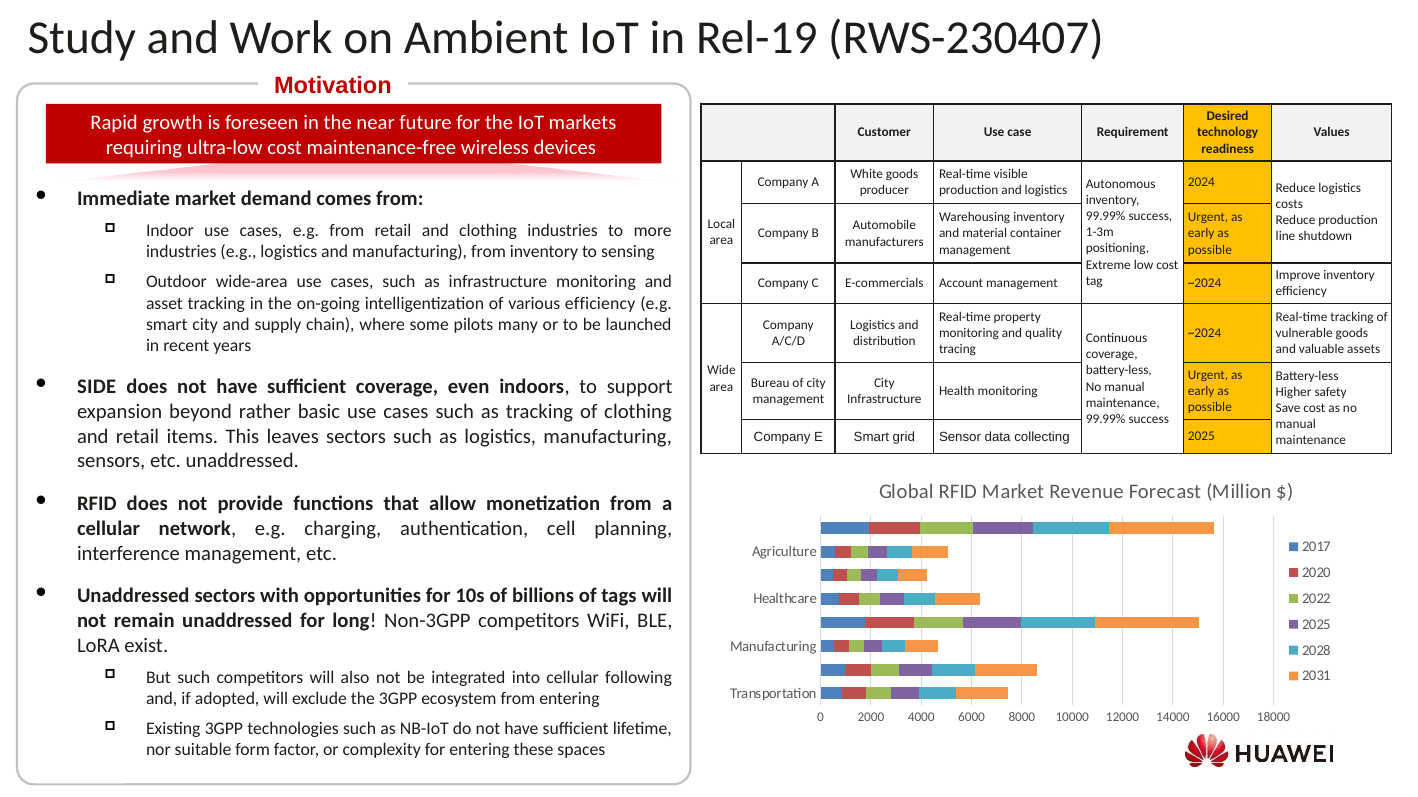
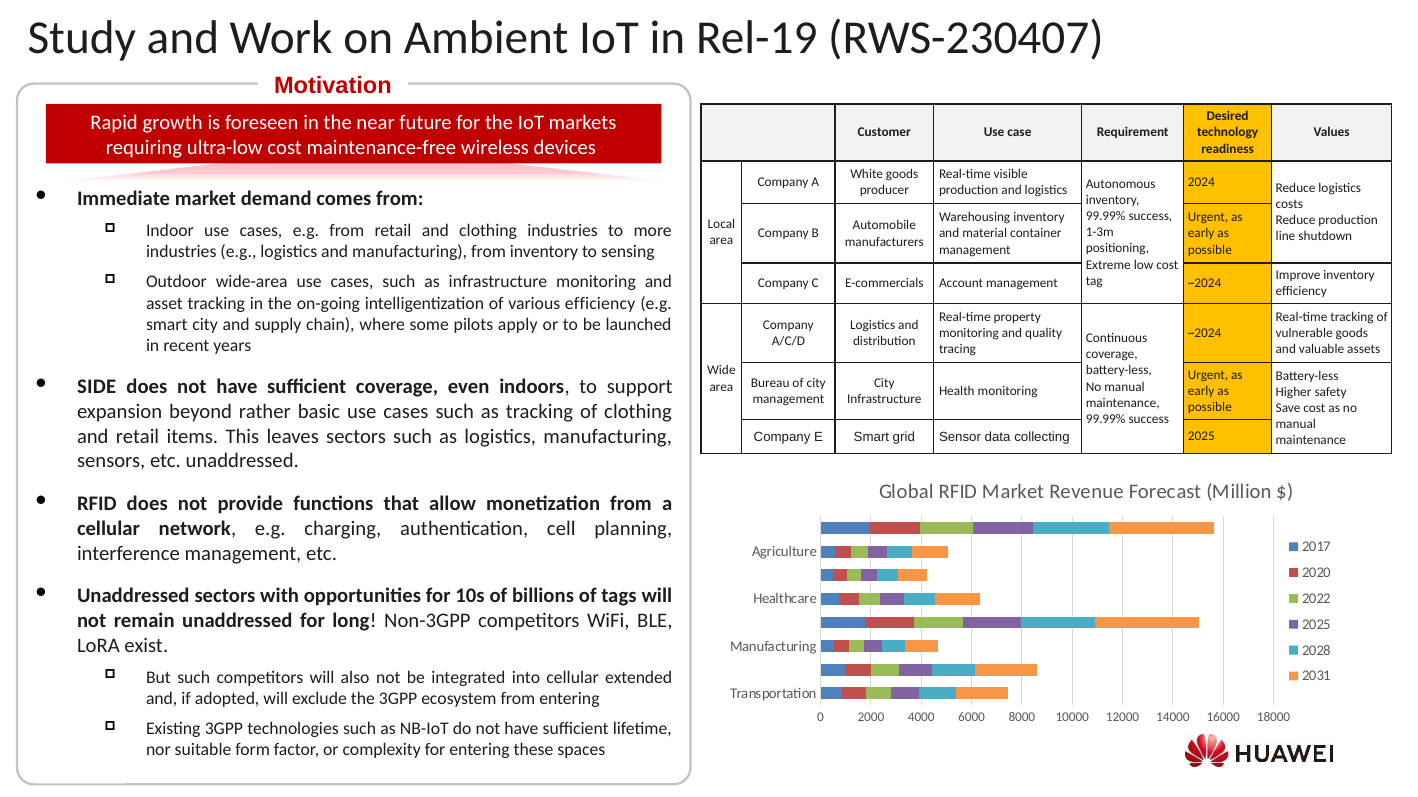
many: many -> apply (518, 325)
following: following -> extended (639, 677)
